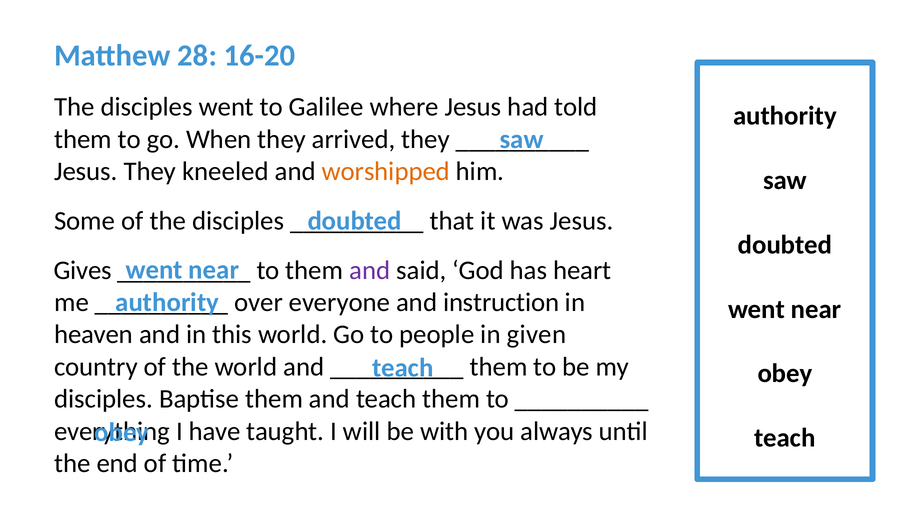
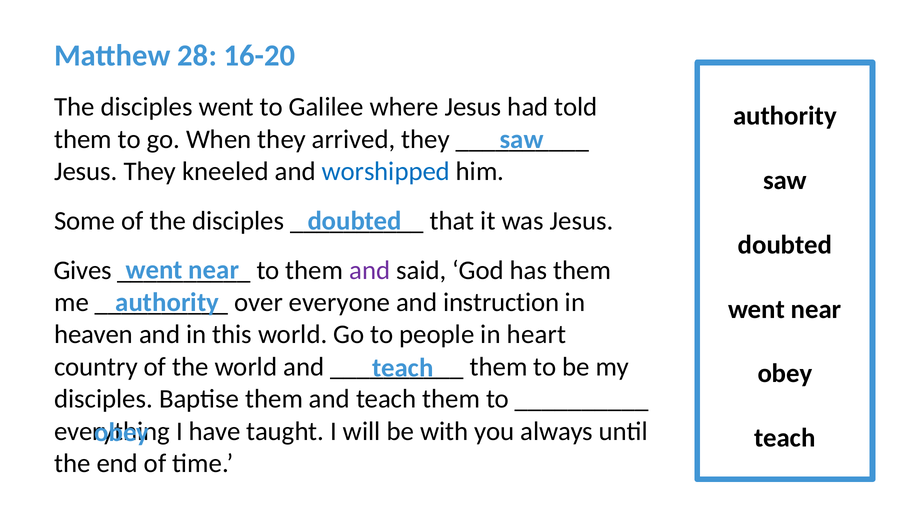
worshipped colour: orange -> blue (386, 172)
has heart: heart -> them (582, 271)
given: given -> heart (536, 335)
